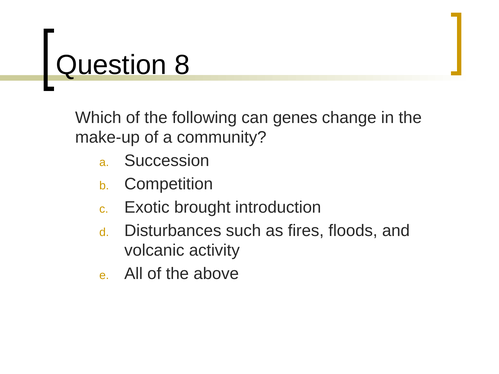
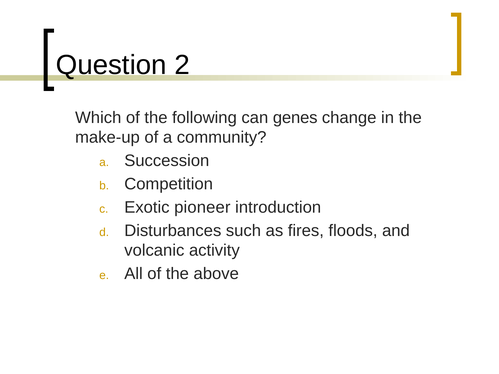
8: 8 -> 2 (182, 65)
brought: brought -> pioneer (202, 207)
